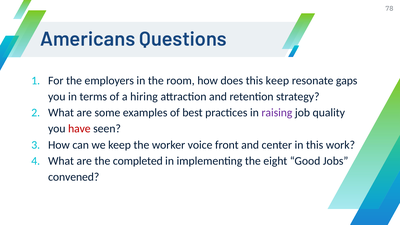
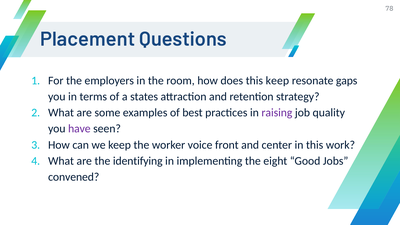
Americans: Americans -> Placement (88, 39)
hiring: hiring -> states (144, 97)
have colour: red -> purple (79, 129)
completed: completed -> identifying (138, 161)
